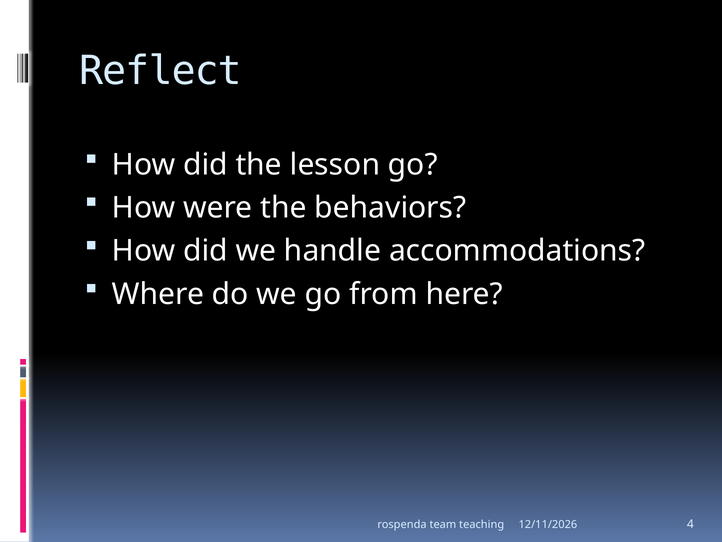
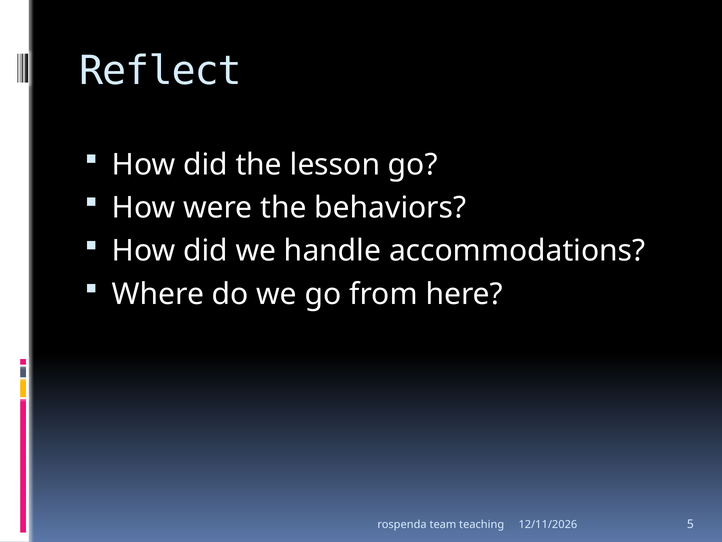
4: 4 -> 5 (690, 524)
